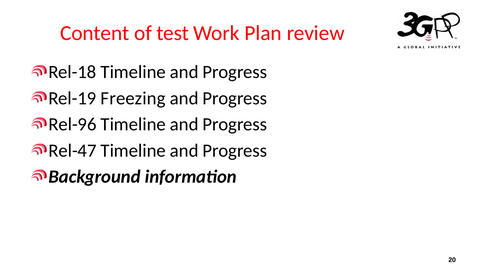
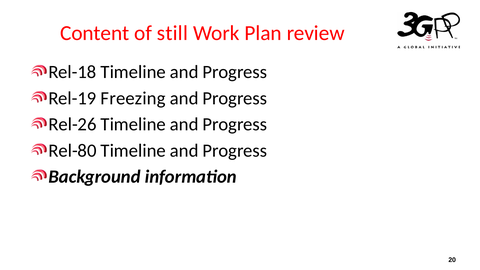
test: test -> still (172, 33)
Rel-96: Rel-96 -> Rel-26 (73, 124)
Rel-47: Rel-47 -> Rel-80 (73, 151)
